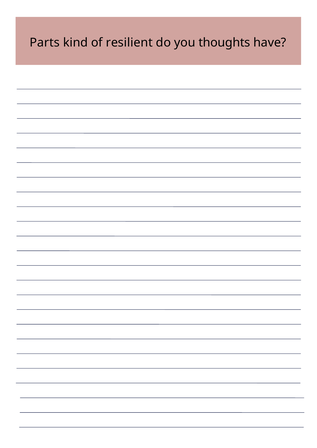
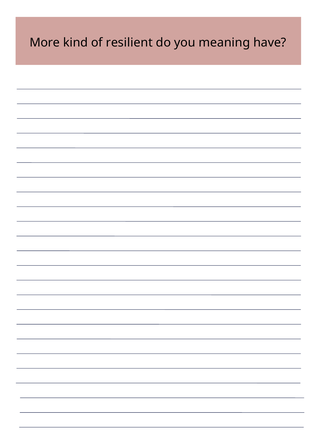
Parts: Parts -> More (45, 43)
thoughts: thoughts -> meaning (224, 43)
